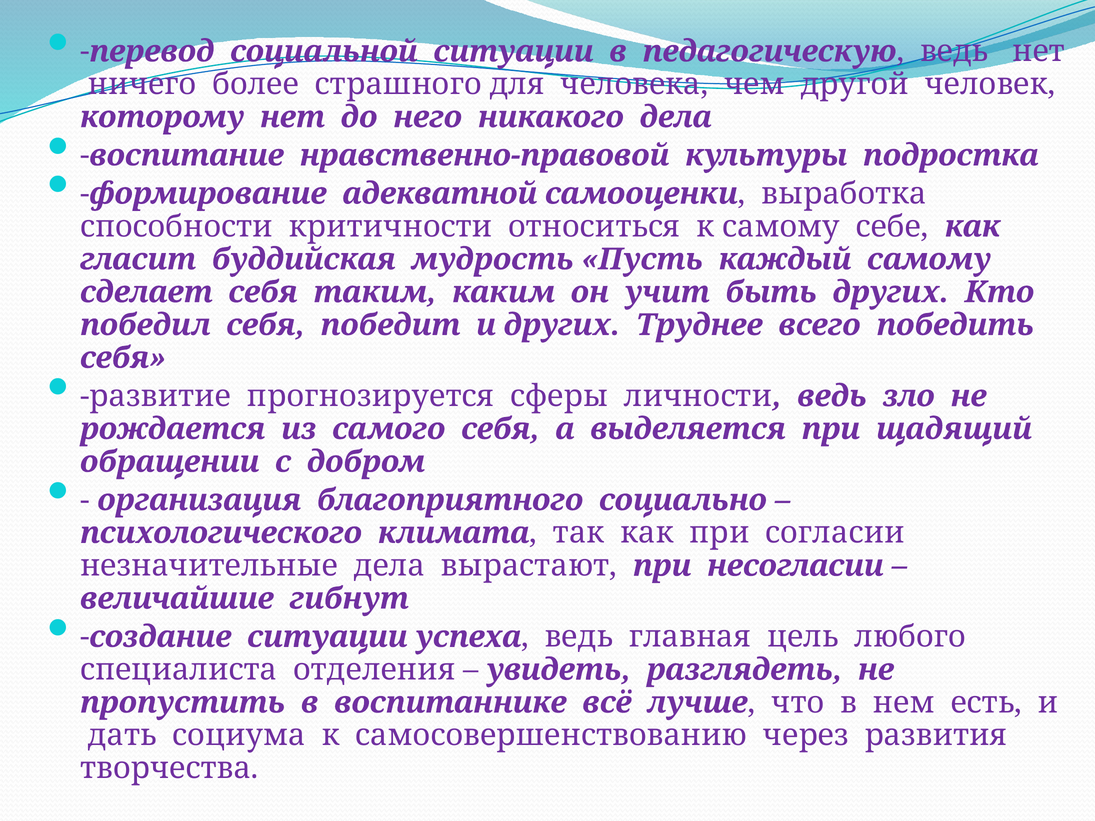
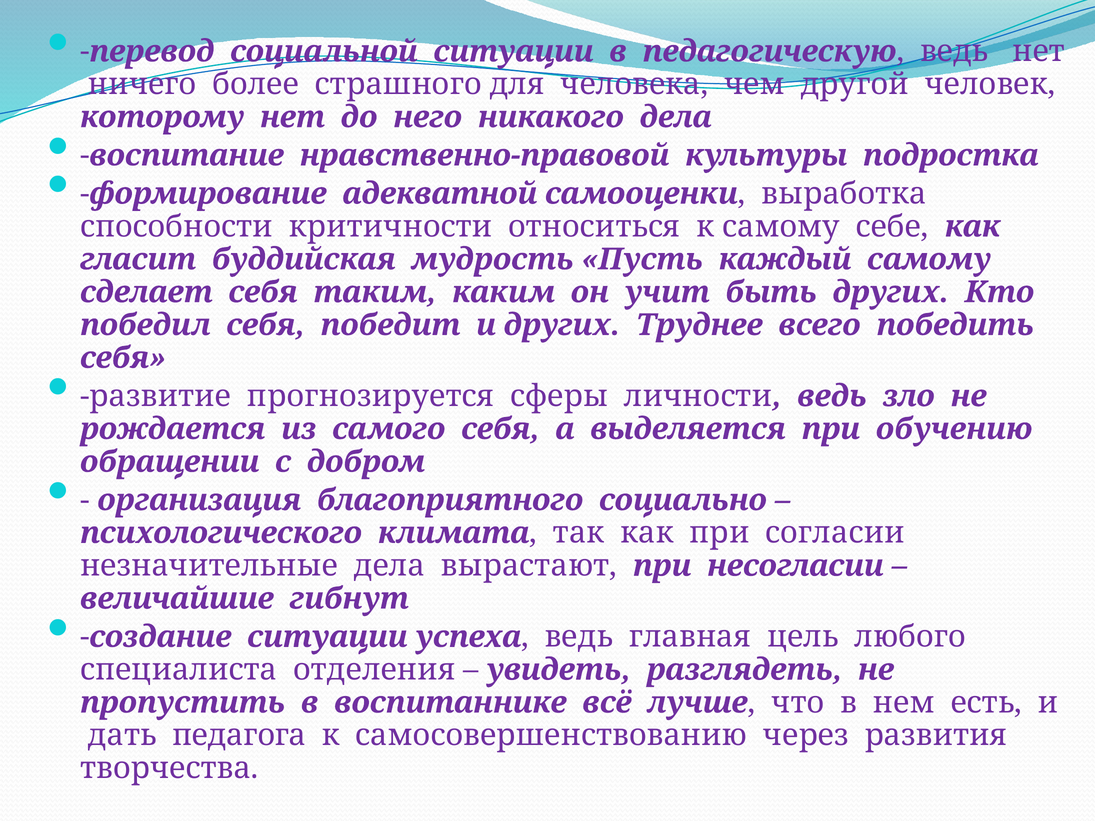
щадящий: щадящий -> обучению (954, 429)
социума: социума -> педагога (239, 736)
